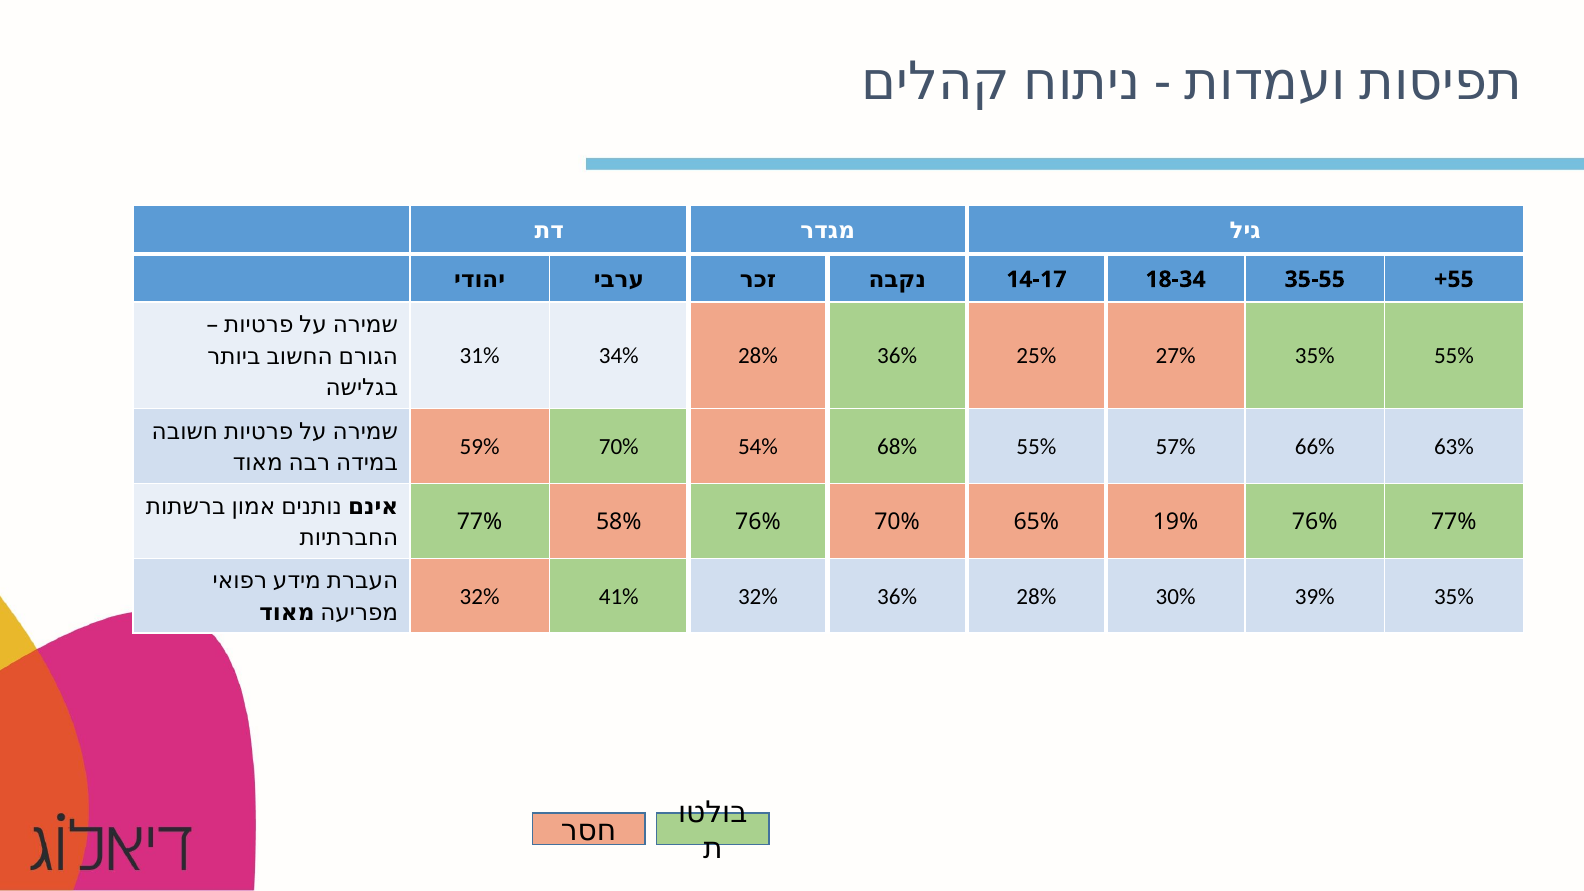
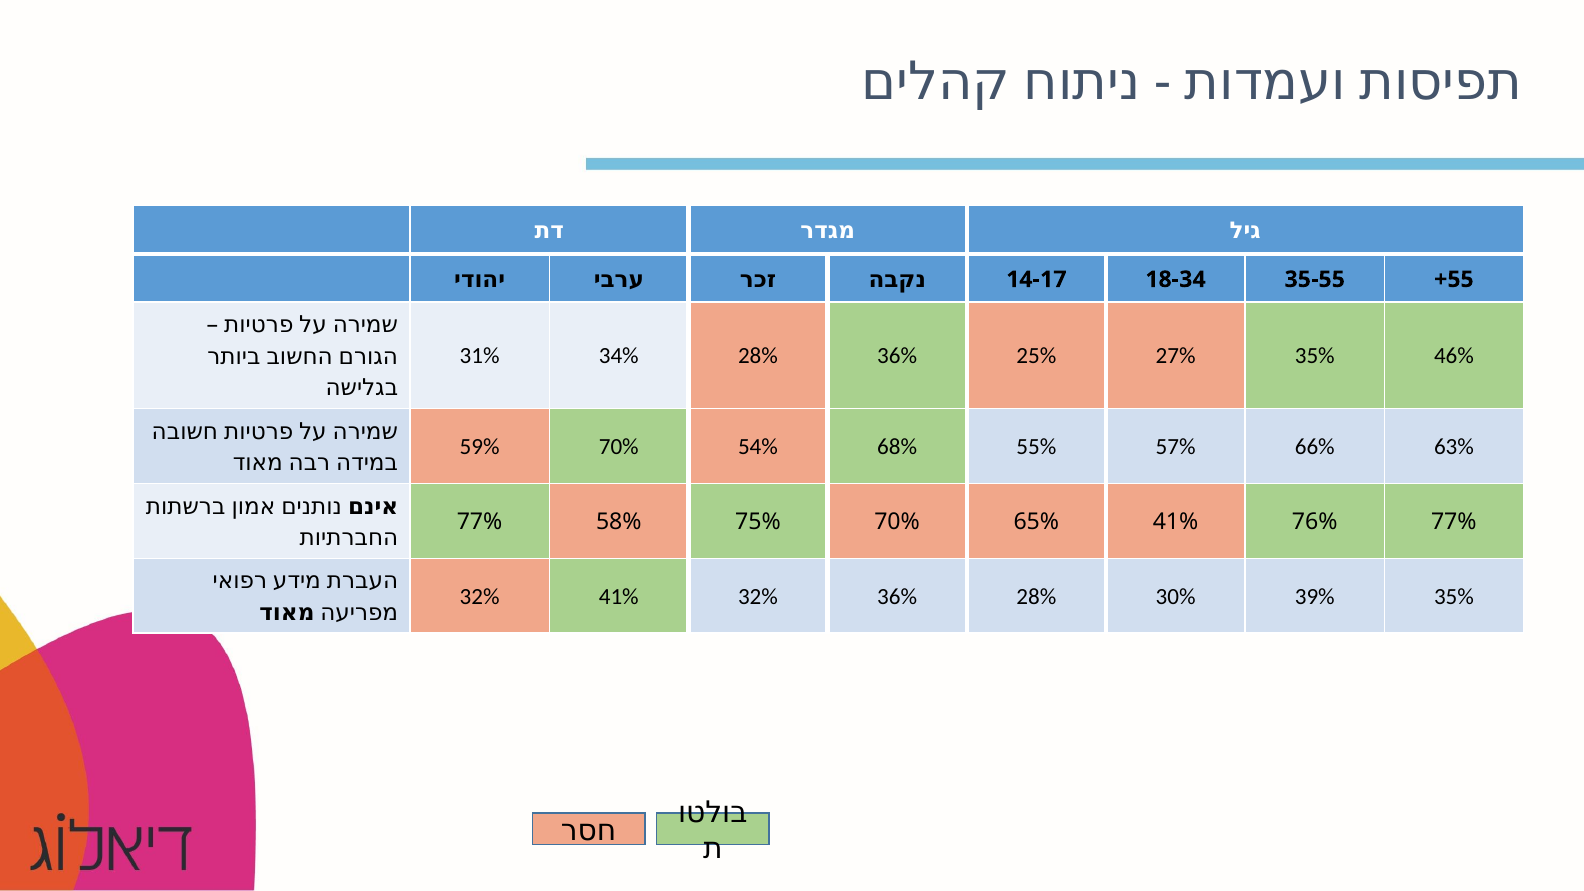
35% 55%: 55% -> 46% (1454, 356)
58% 76%: 76% -> 75% (758, 522)
65% 19%: 19% -> 41% (1176, 522)
